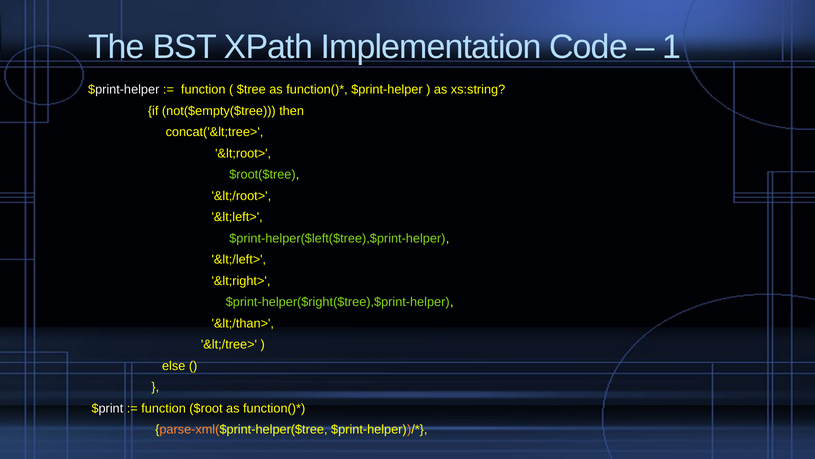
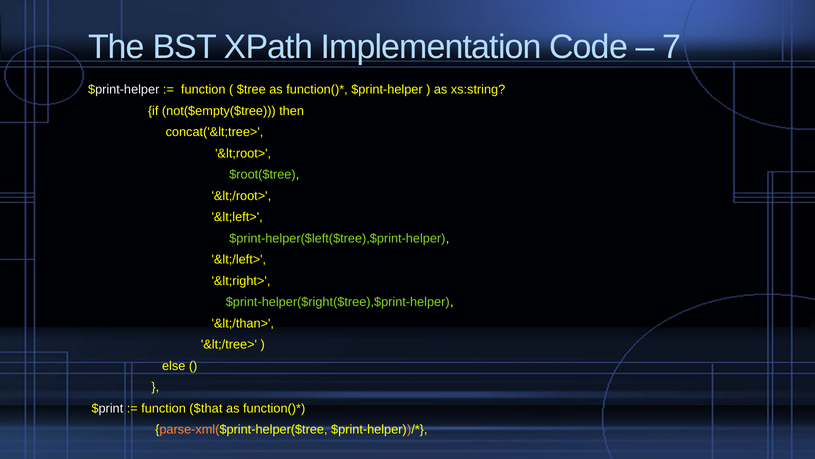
1: 1 -> 7 (672, 47)
$root: $root -> $that (206, 408)
